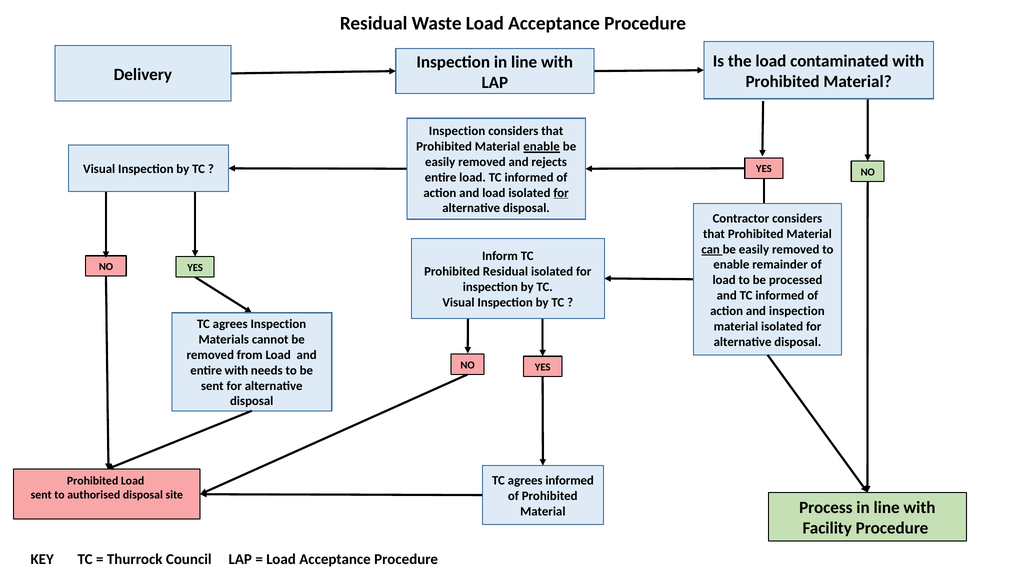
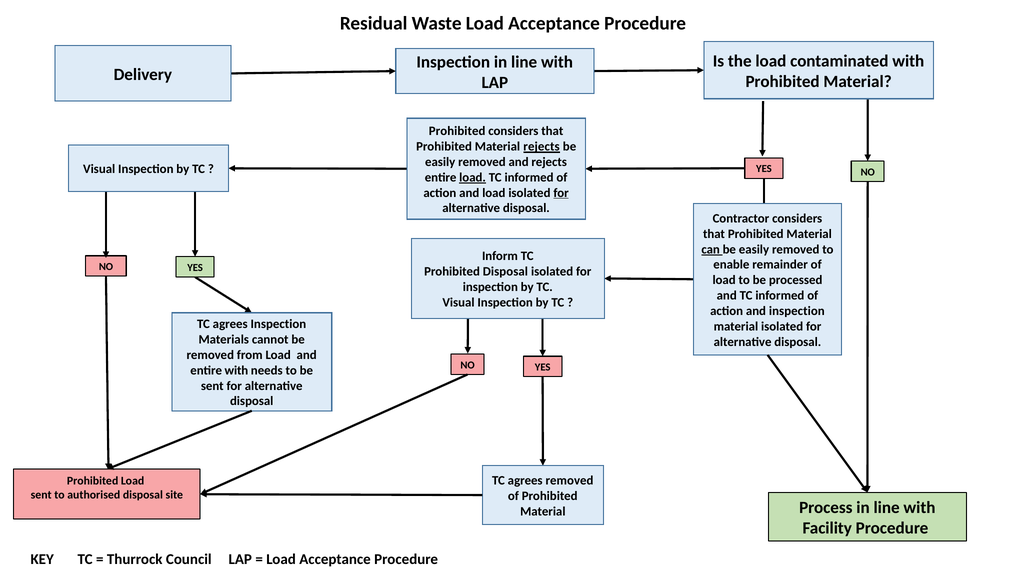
Inspection: Inspection -> Prohibited (457, 131)
Material enable: enable -> rejects (542, 146)
load underline: none -> present (473, 177)
Prohibited Residual: Residual -> Disposal (505, 272)
agrees informed: informed -> removed (570, 480)
